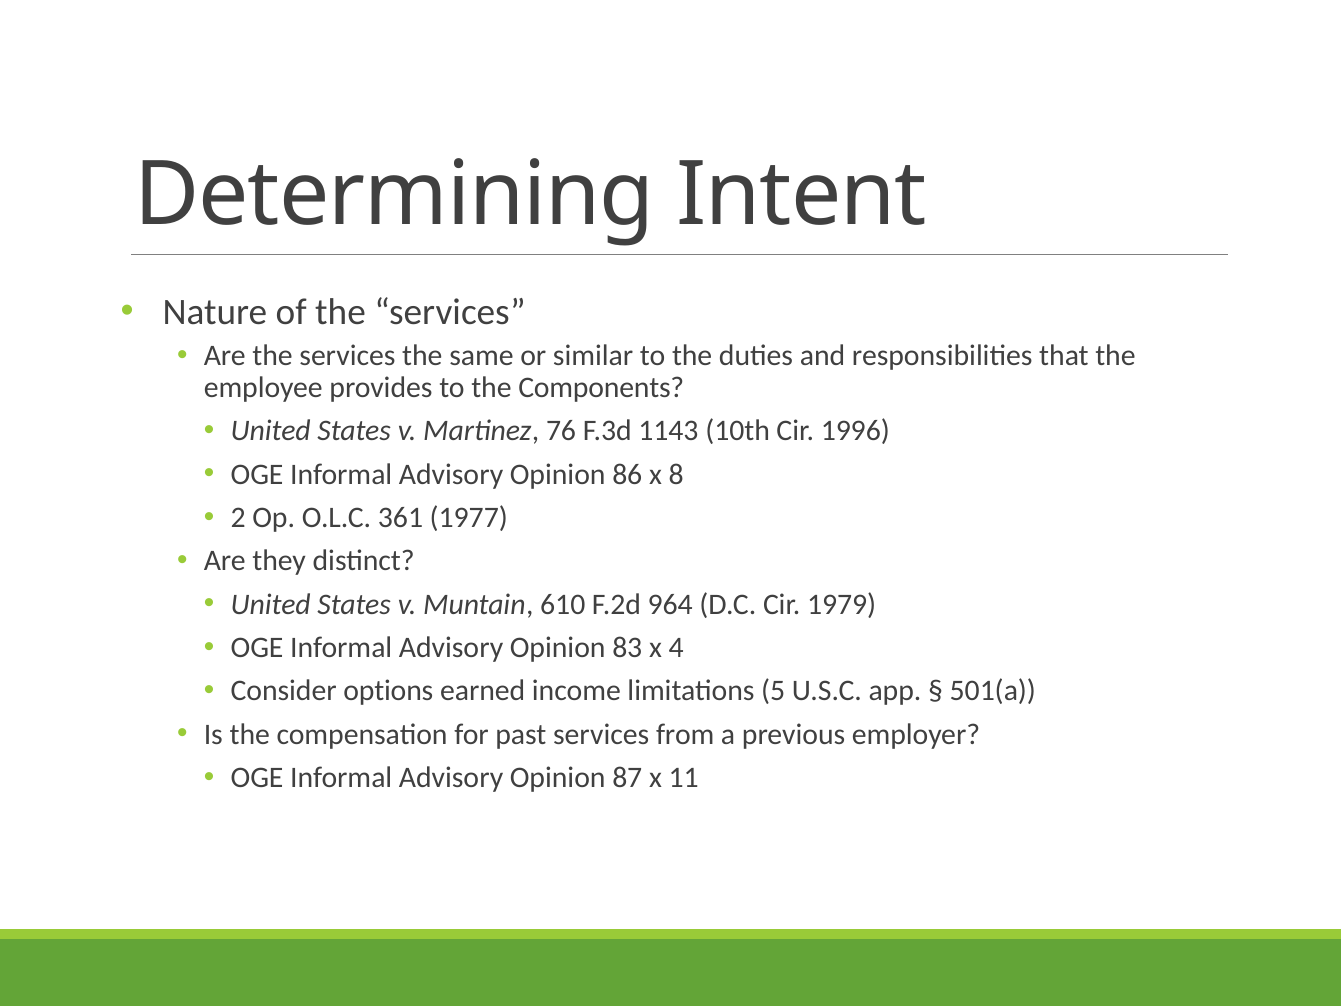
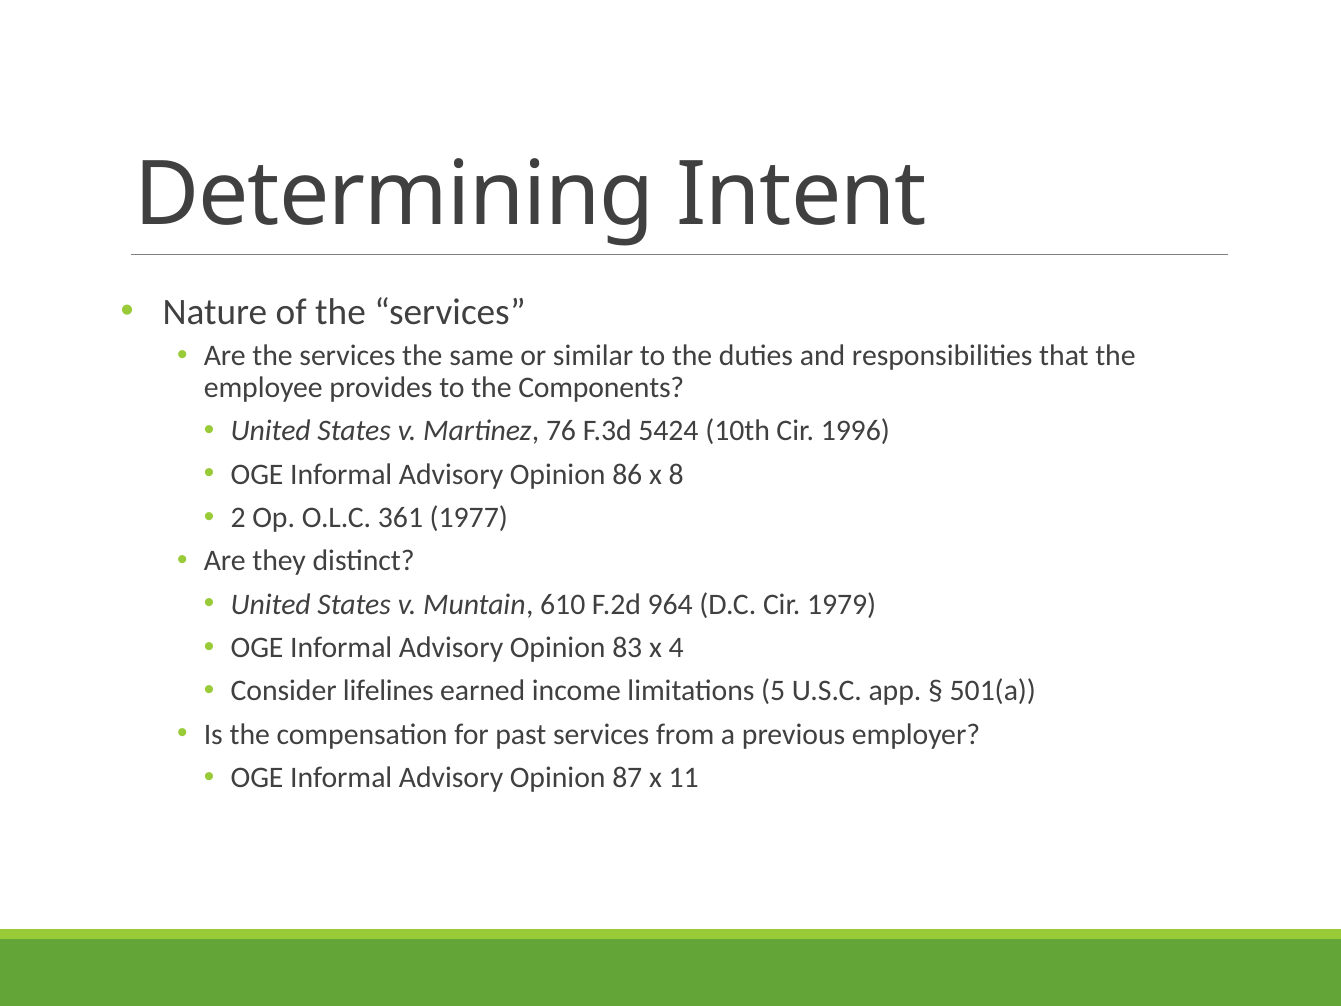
1143: 1143 -> 5424 (668, 431)
options: options -> lifelines (388, 691)
